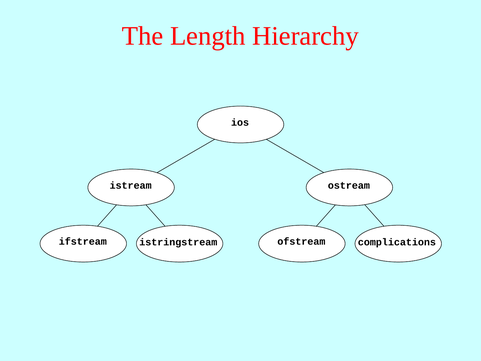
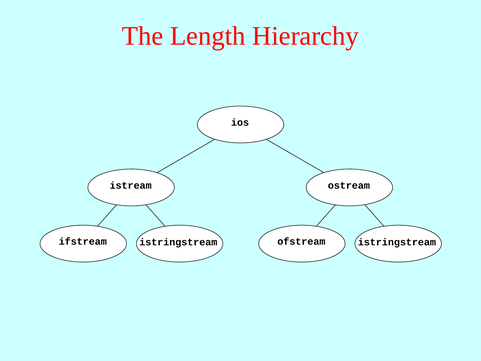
ofstream complications: complications -> istringstream (397, 242)
